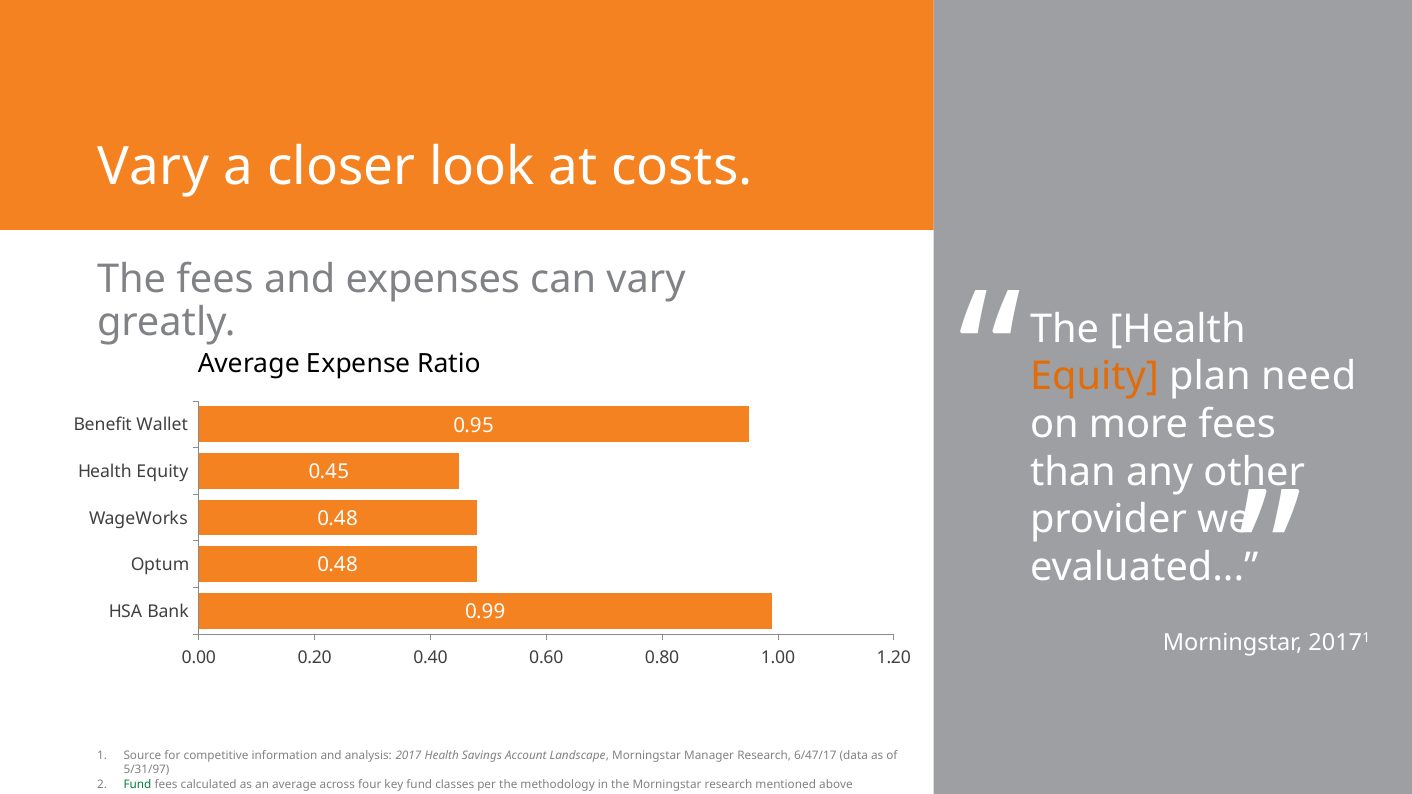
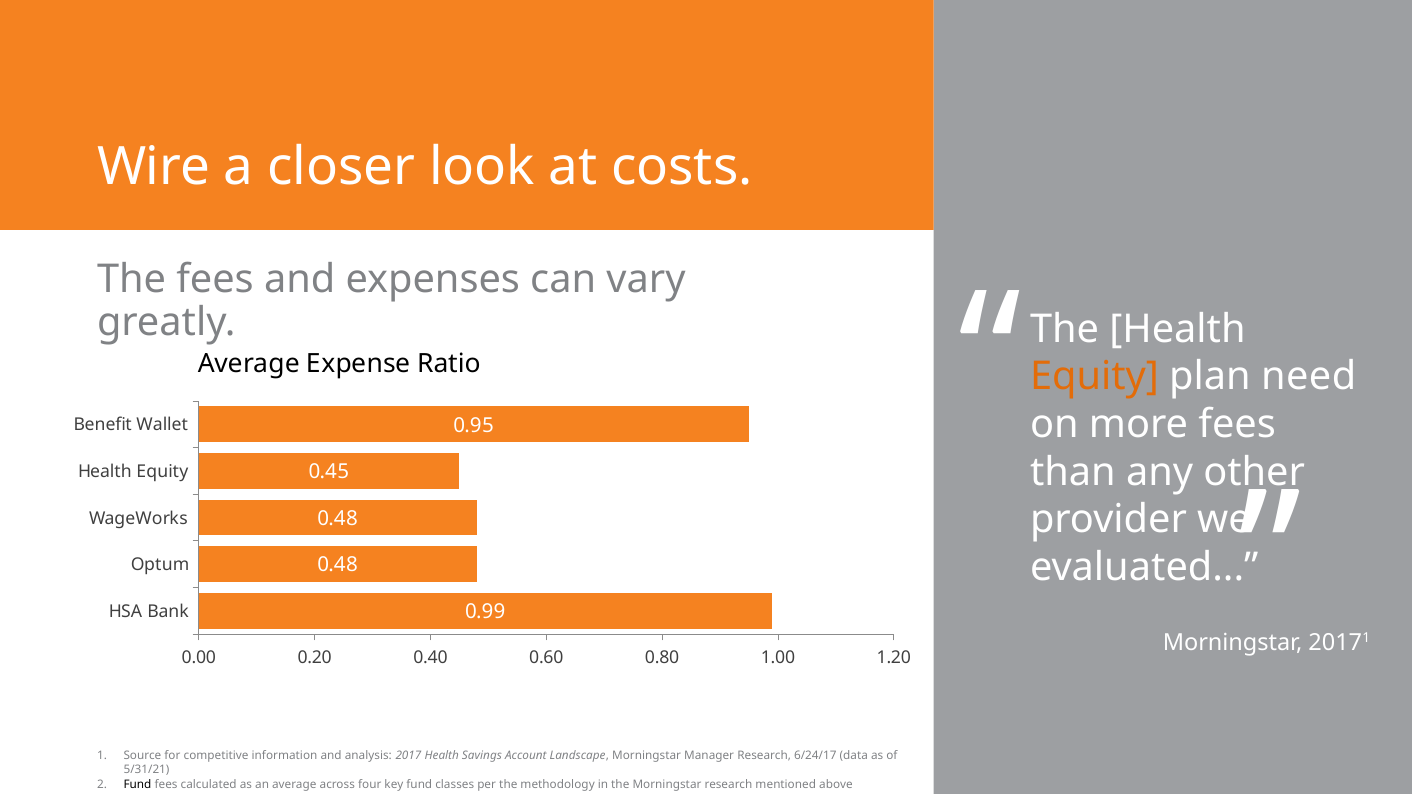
Vary: Vary -> Wire (154, 167)
6/47/17: 6/47/17 -> 6/24/17 (815, 756)
5/31/97: 5/31/97 -> 5/31/21 (147, 770)
Fund colour: green -> black (137, 784)
